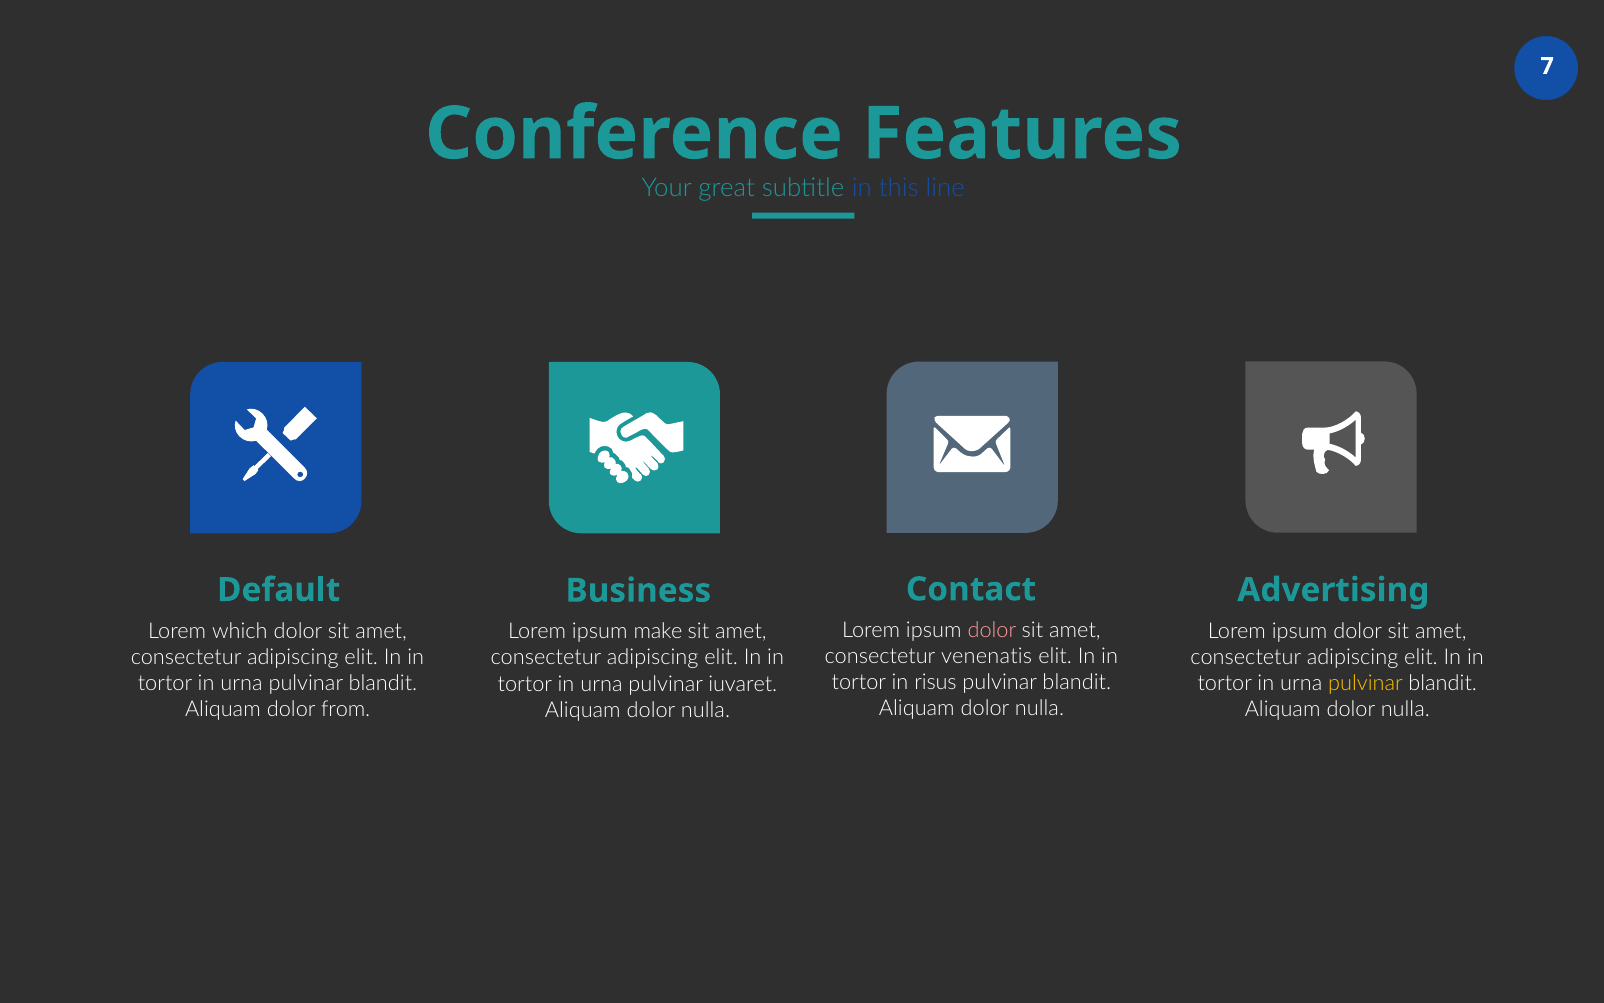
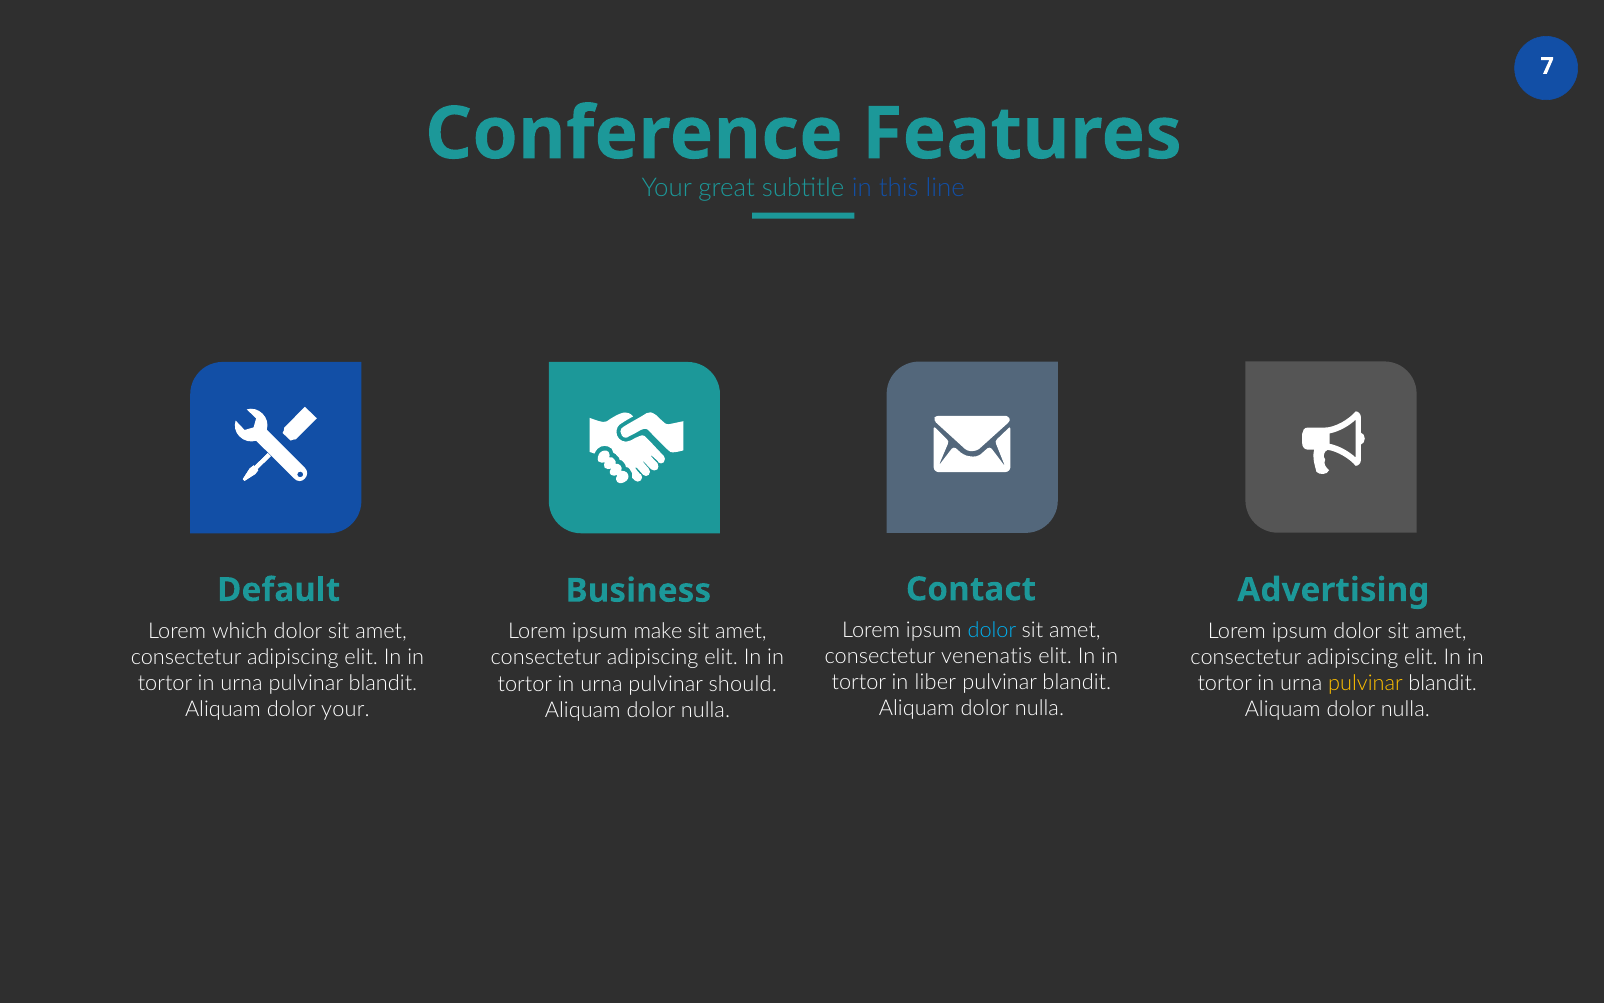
dolor colour: pink -> light blue (992, 630)
risus: risus -> liber (935, 682)
iuvaret: iuvaret -> should (743, 684)
dolor from: from -> your (345, 709)
